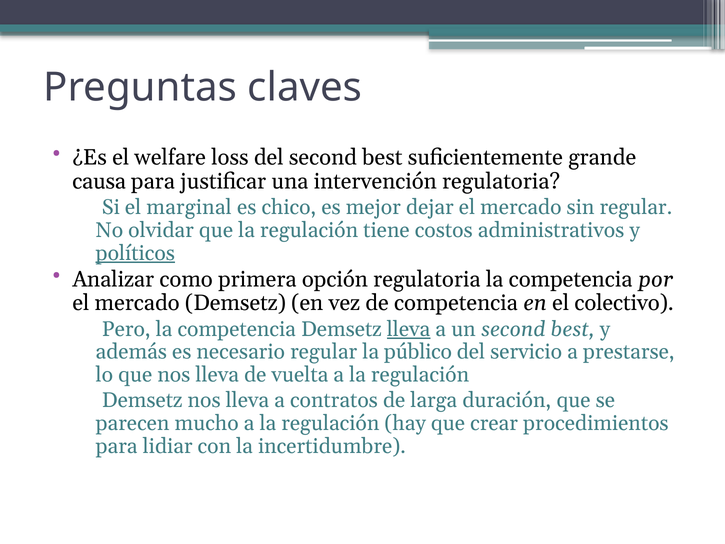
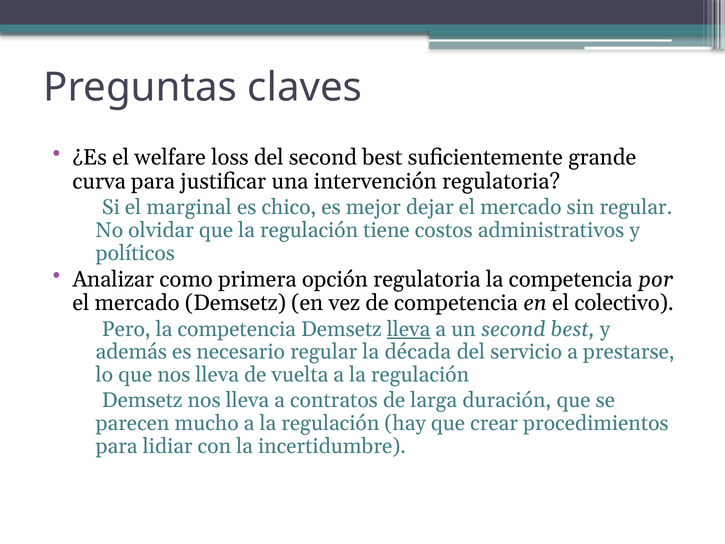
causa: causa -> curva (99, 181)
políticos underline: present -> none (135, 253)
público: público -> década (418, 352)
